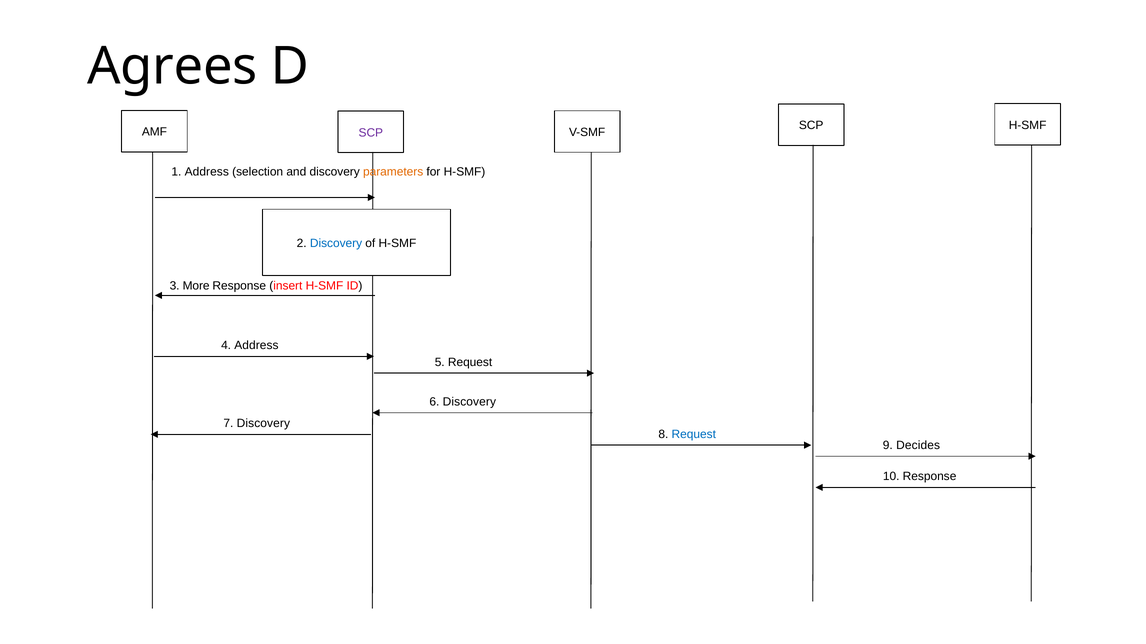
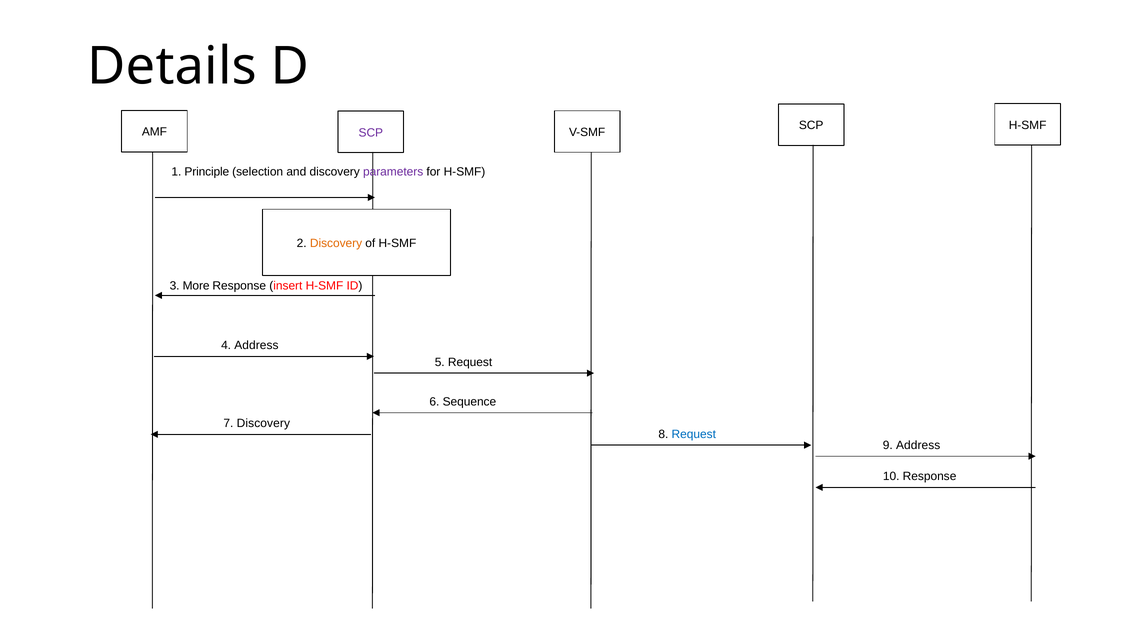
Agrees: Agrees -> Details (172, 67)
1 Address: Address -> Principle (207, 172)
parameters colour: orange -> purple (393, 172)
Discovery colour: blue -> orange (336, 243)
6 Discovery: Discovery -> Sequence (469, 402)
9 Decides: Decides -> Address (918, 446)
